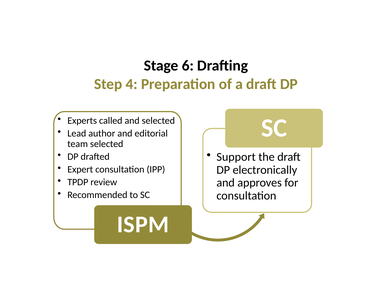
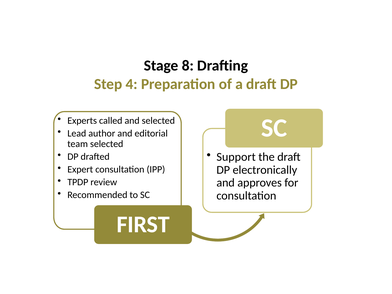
6: 6 -> 8 (188, 66)
ISPM: ISPM -> FIRST (143, 224)
